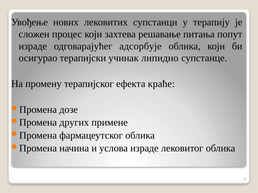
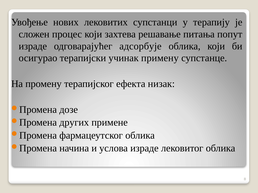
липидно: липидно -> примену (160, 58)
краће: краће -> низак (161, 84)
